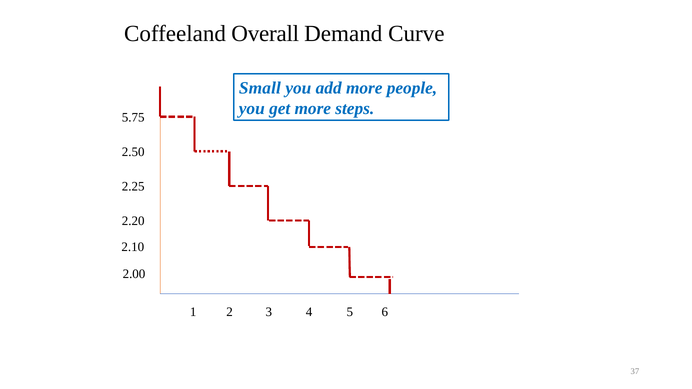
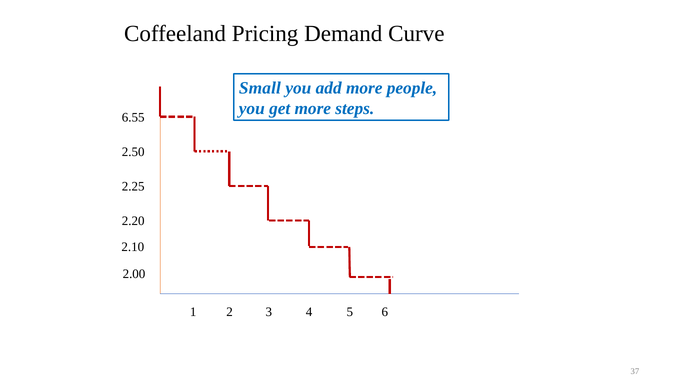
Overall: Overall -> Pricing (265, 33)
5.75: 5.75 -> 6.55 (133, 118)
